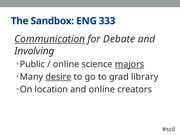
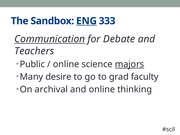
ENG underline: none -> present (86, 21)
Involving: Involving -> Teachers (34, 51)
desire underline: present -> none (58, 77)
library: library -> faculty (145, 77)
location: location -> archival (51, 89)
creators: creators -> thinking (135, 89)
